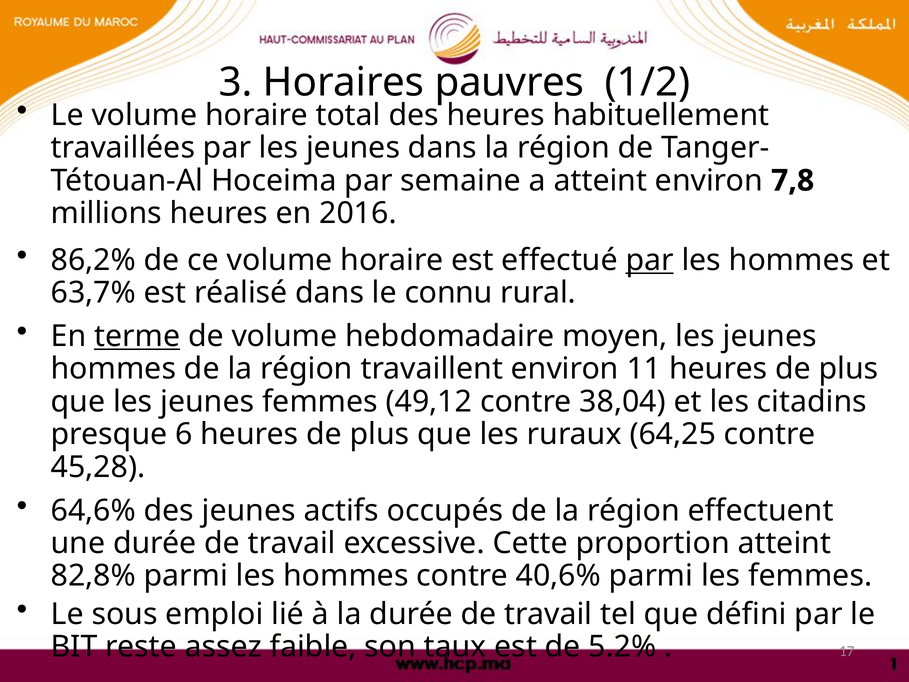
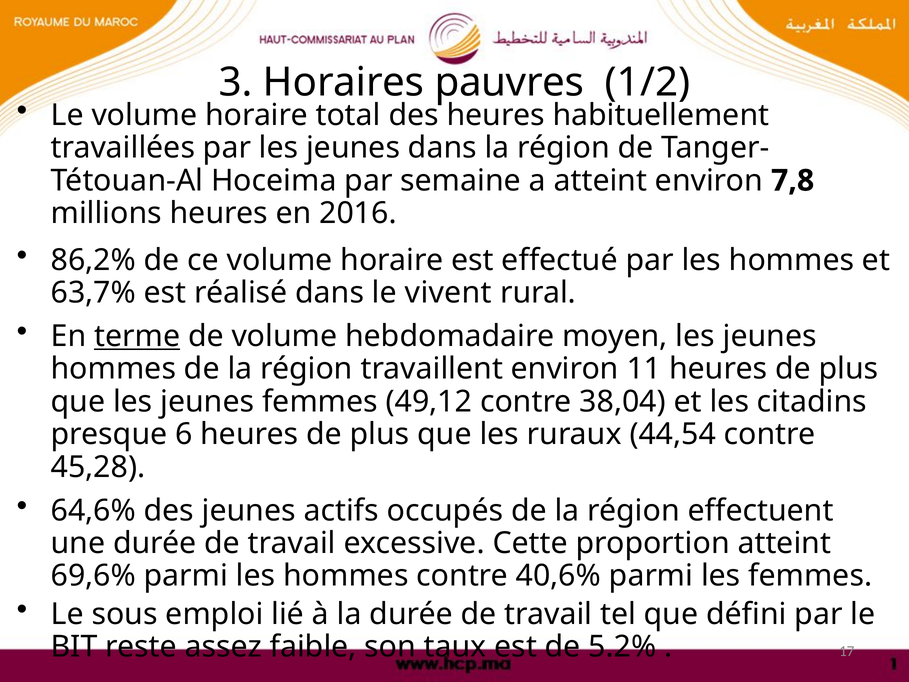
par underline: present -> none (650, 260)
connu: connu -> vivent (448, 293)
64,25: 64,25 -> 44,54 (673, 434)
82,8%: 82,8% -> 69,6% (93, 576)
